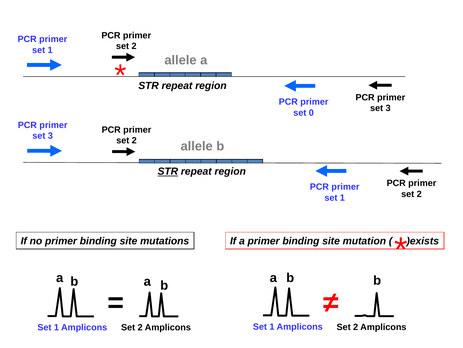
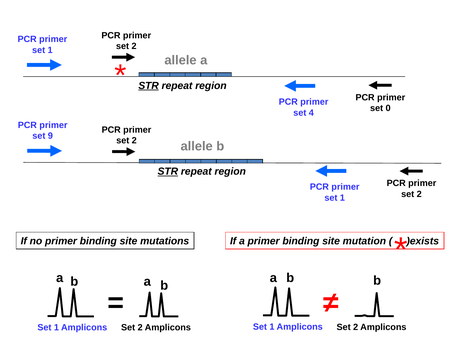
STR underline: none -> present (149, 86)
3: 3 -> 0 (388, 108)
0: 0 -> 4 (311, 113)
3: 3 -> 9 (50, 136)
